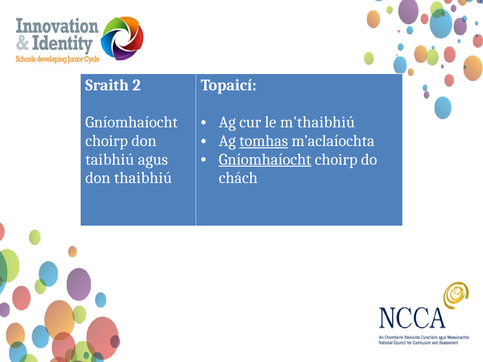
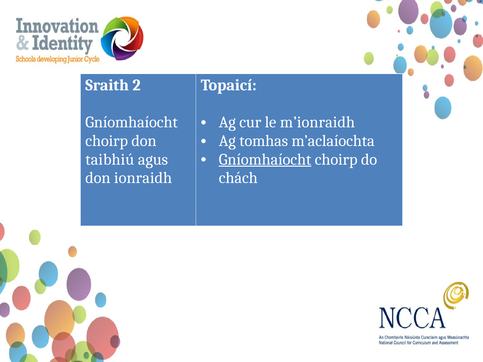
m’thaibhiú: m’thaibhiú -> m’ionraidh (317, 122)
tomhas underline: present -> none (264, 141)
thaibhiú: thaibhiú -> ionraidh (143, 178)
